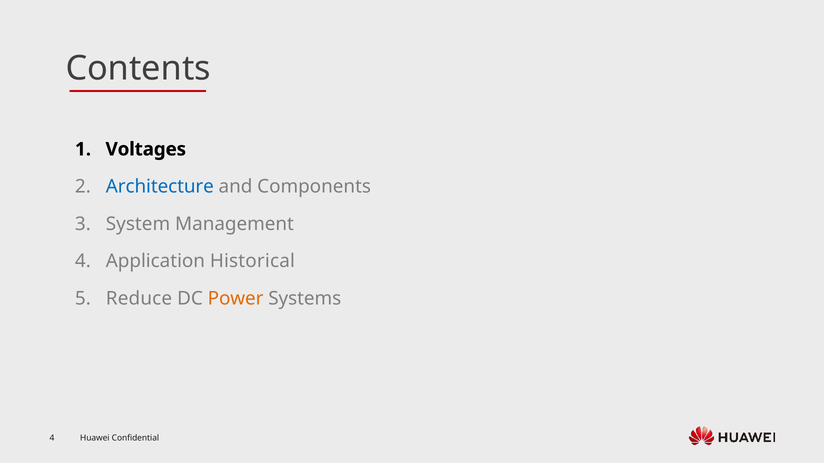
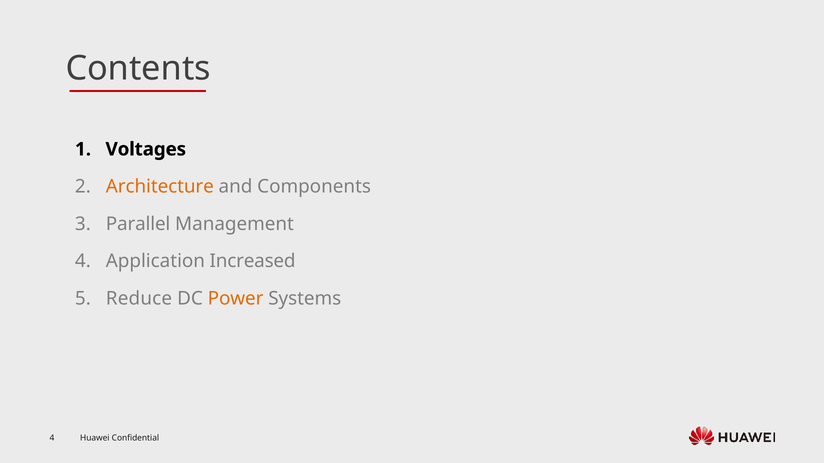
Architecture colour: blue -> orange (160, 187)
System: System -> Parallel (138, 224)
Historical: Historical -> Increased (253, 261)
